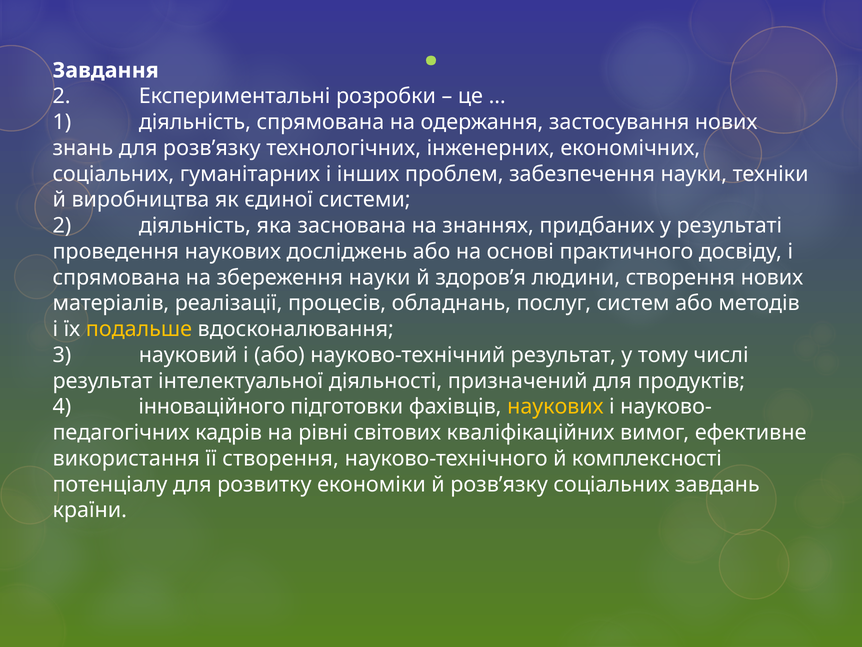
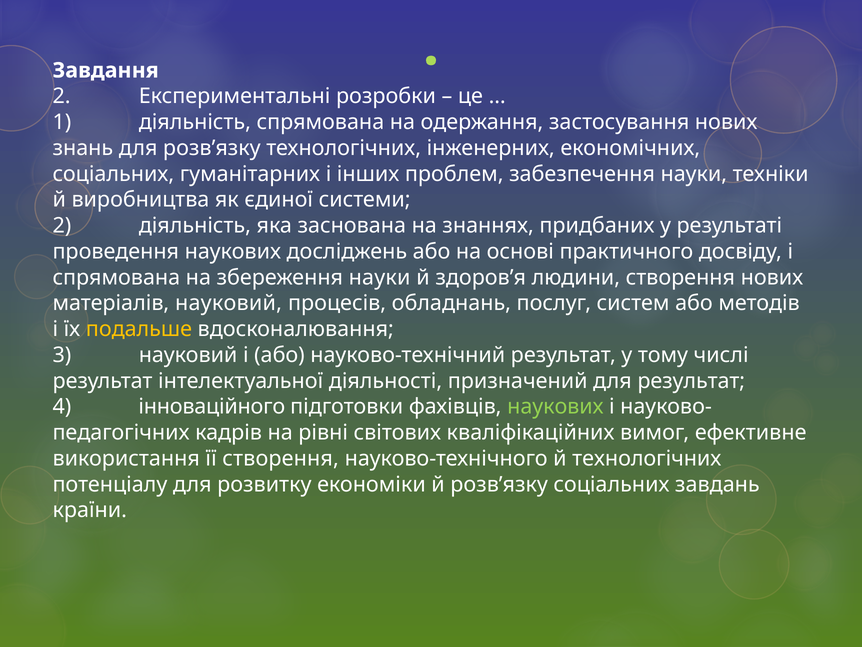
матеріалів реалізації: реалізації -> науковий (228, 303)
для продуктів: продуктів -> результат (691, 381)
наукових colour: yellow -> light green (555, 407)
й комплексності: комплексності -> технологічних (647, 458)
